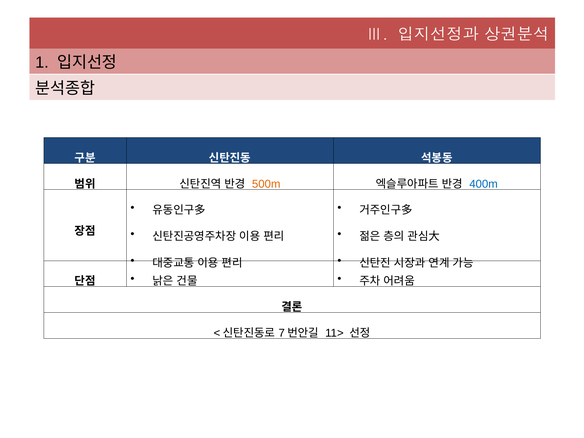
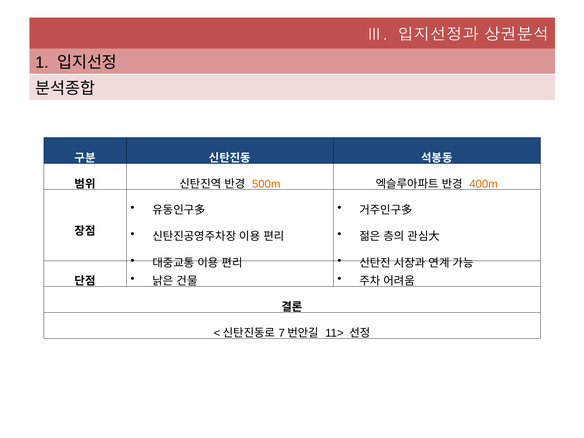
400m colour: blue -> orange (484, 184)
